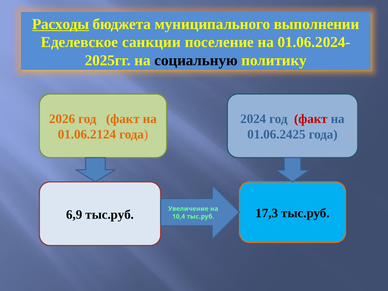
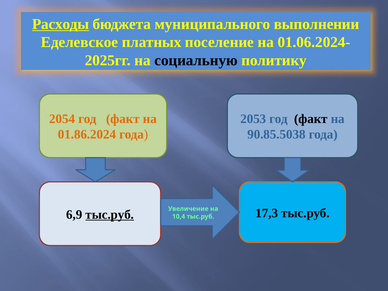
санкции: санкции -> платных (152, 42)
2026: 2026 -> 2054 (62, 119)
2024: 2024 -> 2053 (253, 119)
факт colour: red -> black (311, 119)
01.06.2124: 01.06.2124 -> 01.86.2024 (87, 134)
01.06.2425: 01.06.2425 -> 90.85.5038 (276, 134)
тыс.руб underline: none -> present (110, 215)
